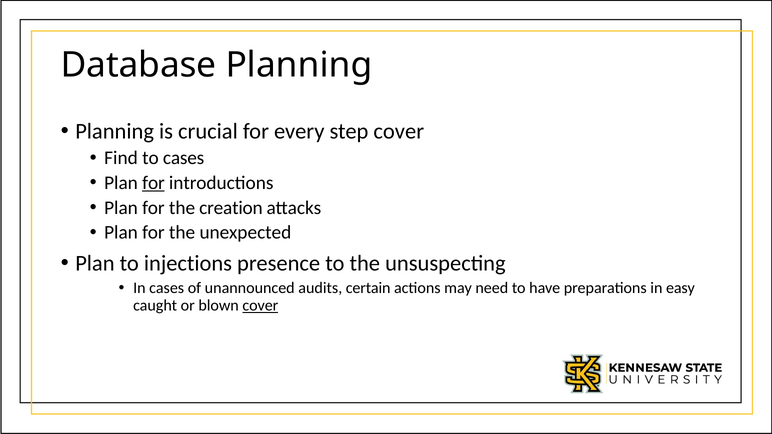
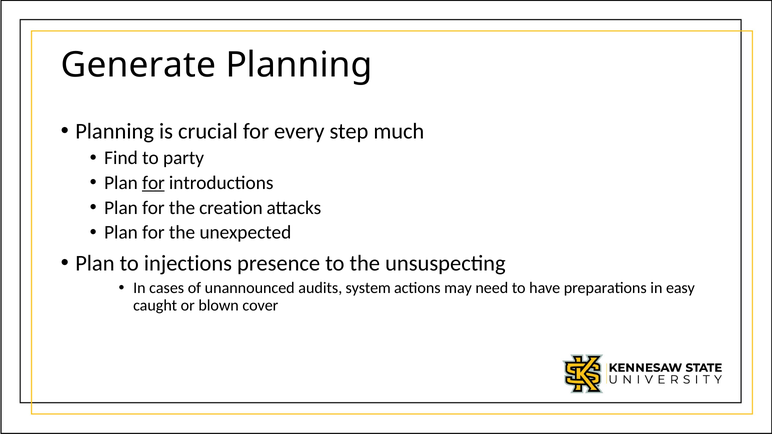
Database: Database -> Generate (138, 65)
step cover: cover -> much (399, 131)
to cases: cases -> party (184, 158)
certain: certain -> system (368, 288)
cover underline: present -> none (260, 306)
